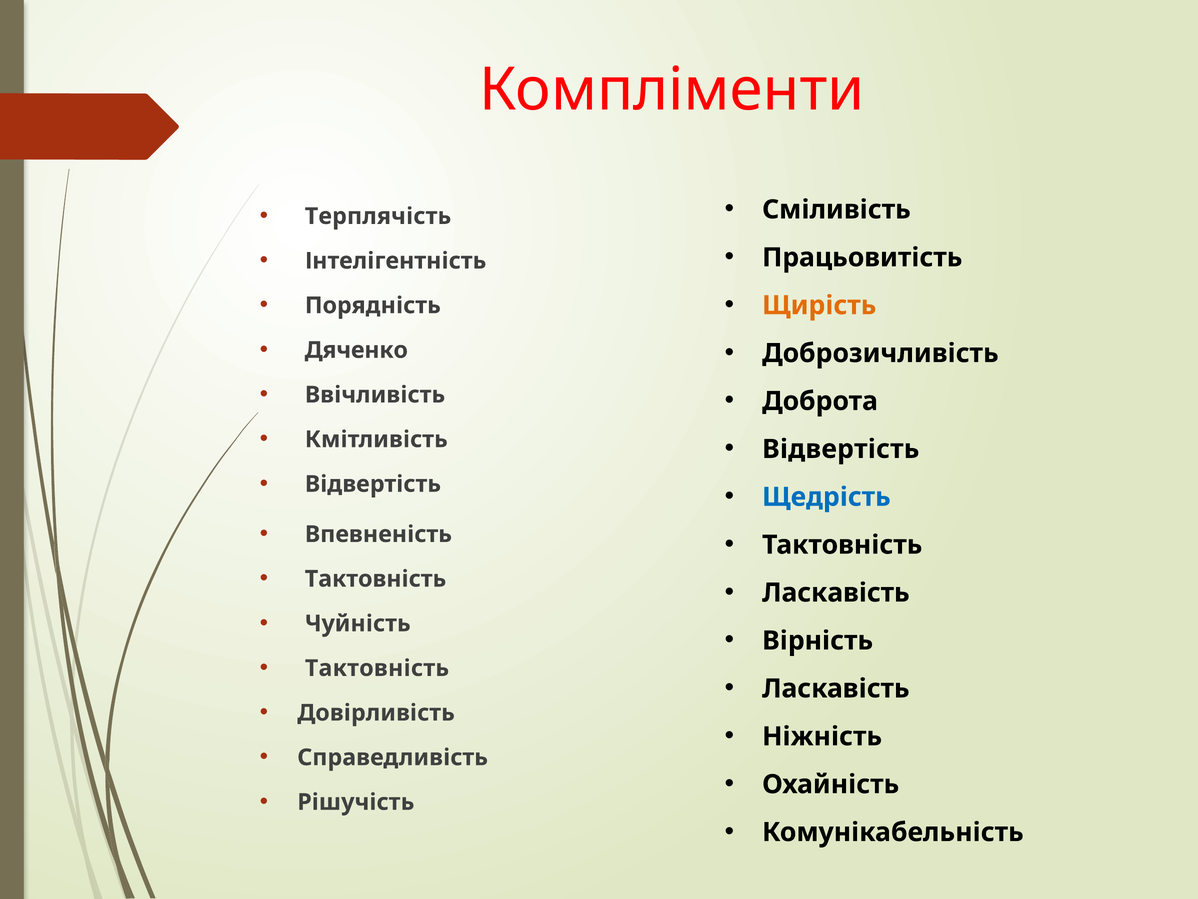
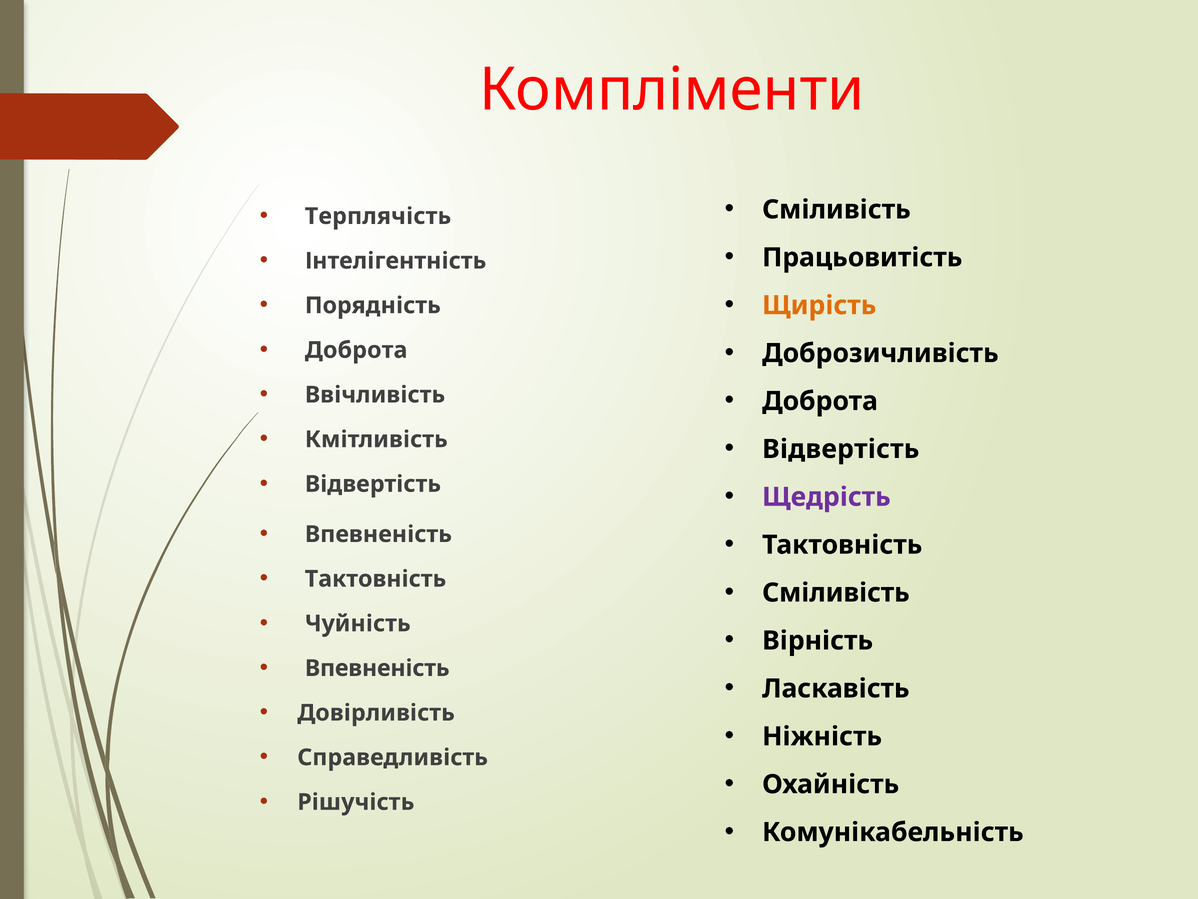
Дяченко: Дяченко -> Доброта (356, 350)
Щедрість colour: blue -> purple (826, 497)
Ласкавість: Ласкавість -> Сміливість (836, 592)
Тактовність: Тактовність -> Впевненість (377, 668)
